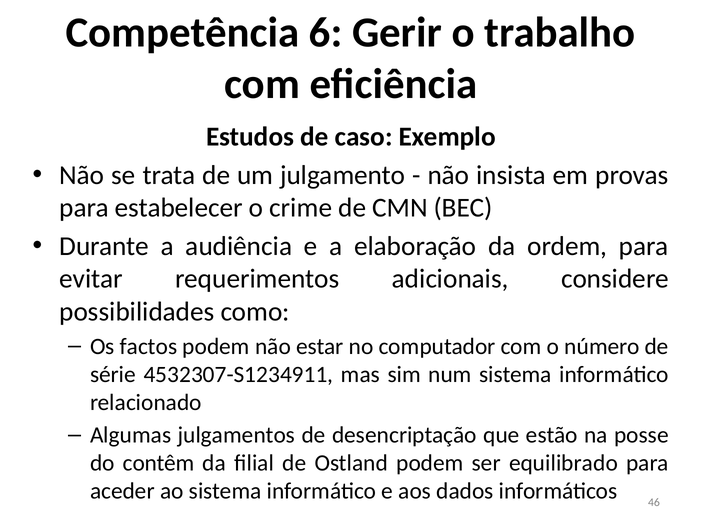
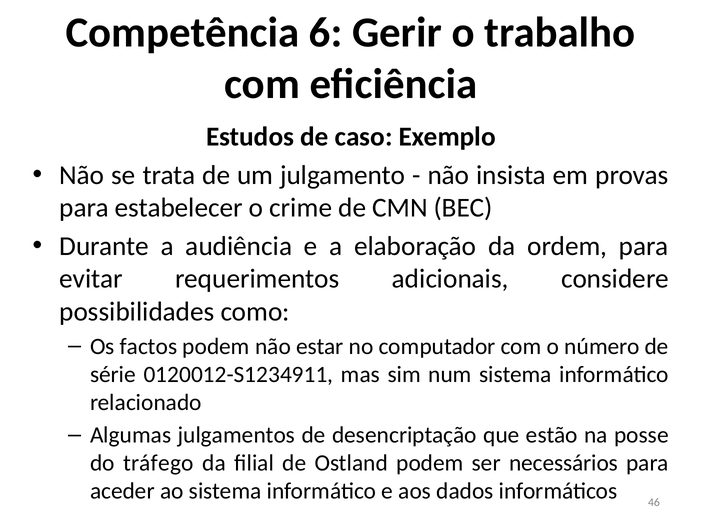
4532307-S1234911: 4532307-S1234911 -> 0120012-S1234911 (238, 375)
contêm: contêm -> tráfego (158, 464)
equilibrado: equilibrado -> necessários (563, 464)
